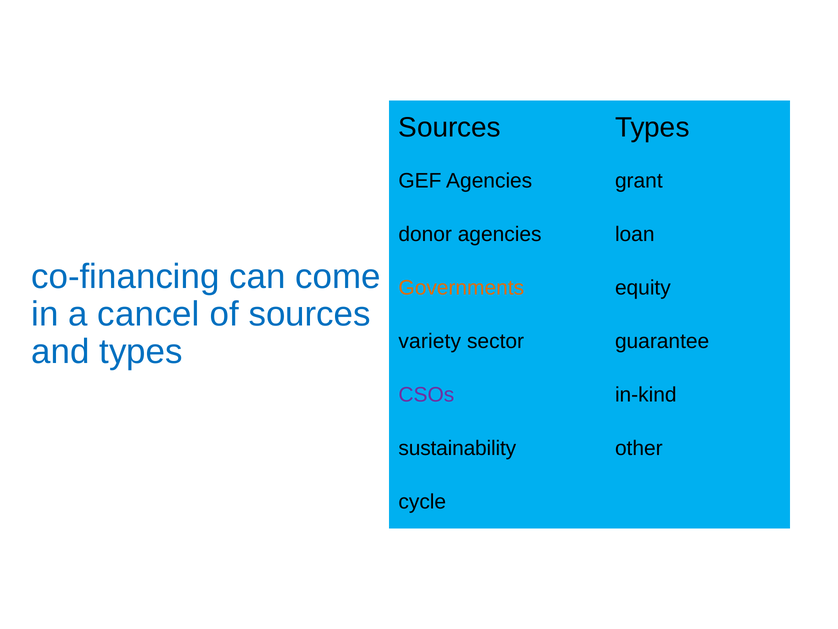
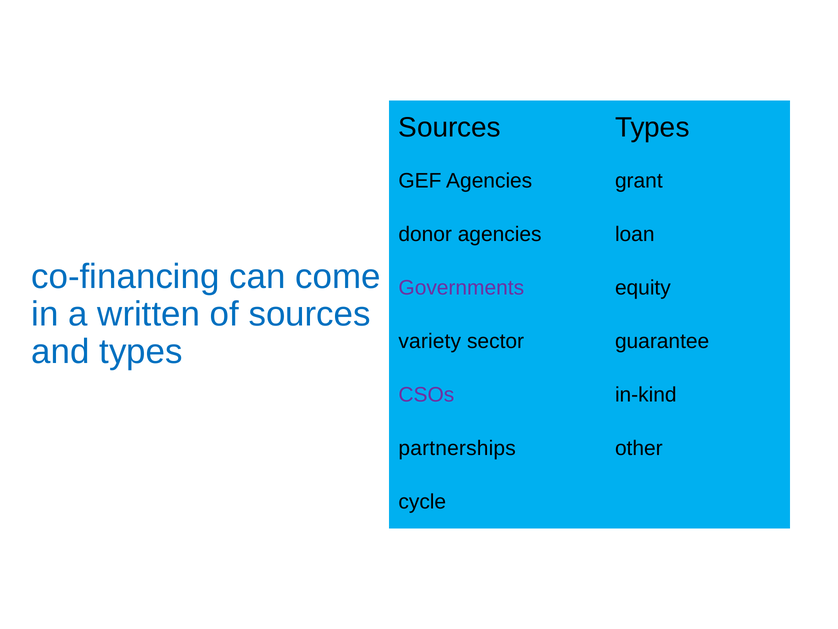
Governments colour: orange -> purple (461, 288)
cancel: cancel -> written (149, 314)
sustainability: sustainability -> partnerships (457, 448)
